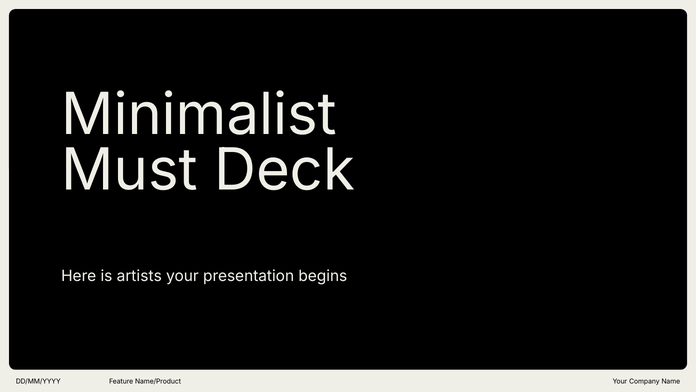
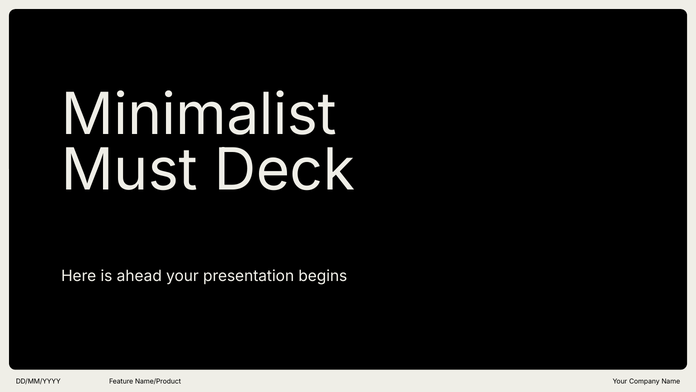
artists: artists -> ahead (139, 276)
